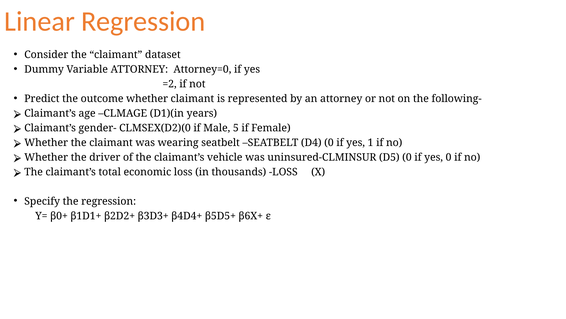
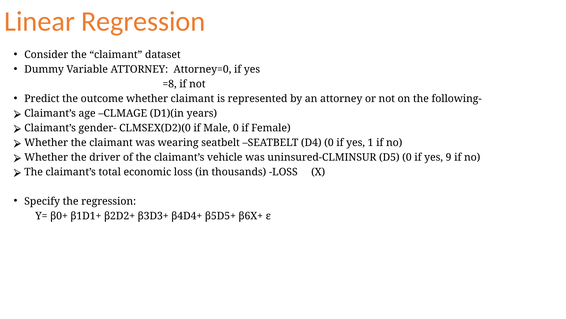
=2: =2 -> =8 (170, 84)
Male 5: 5 -> 0 (236, 128)
yes 0: 0 -> 9 (449, 157)
